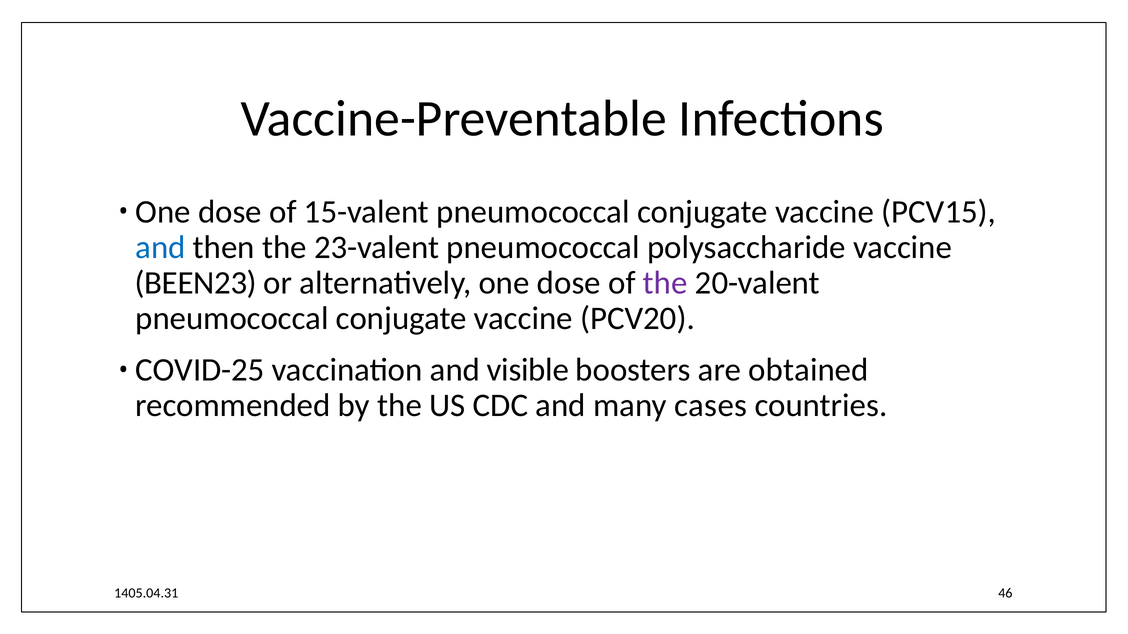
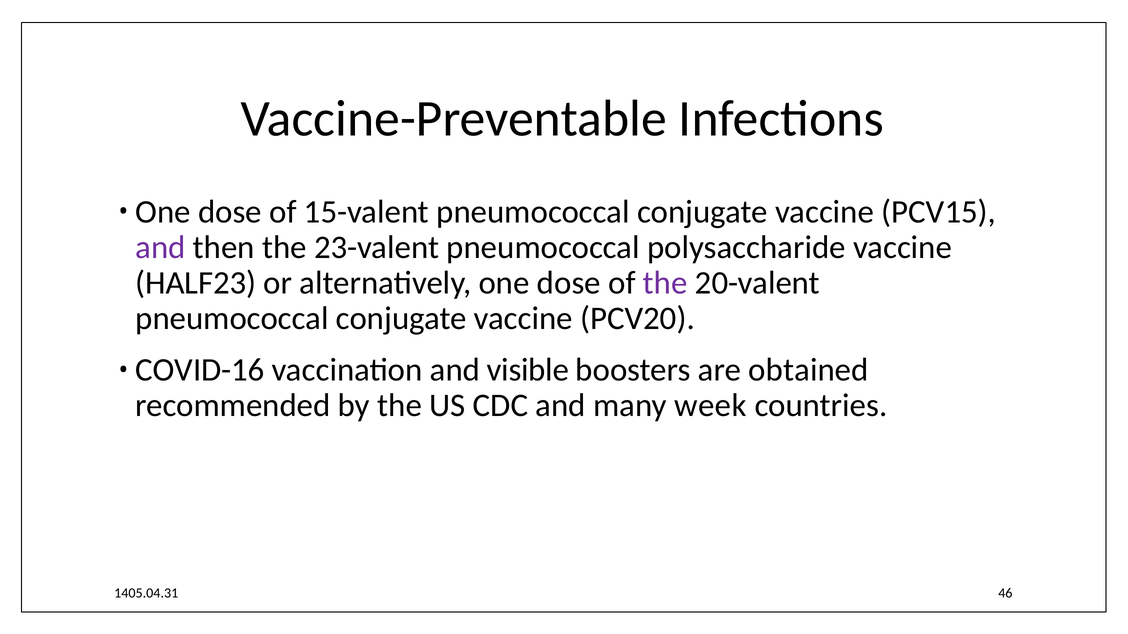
and colour: blue -> purple (160, 248)
BEEN23: BEEN23 -> HALF23 (196, 283)
COVID-25: COVID-25 -> COVID-16 (200, 370)
cases: cases -> week (711, 406)
